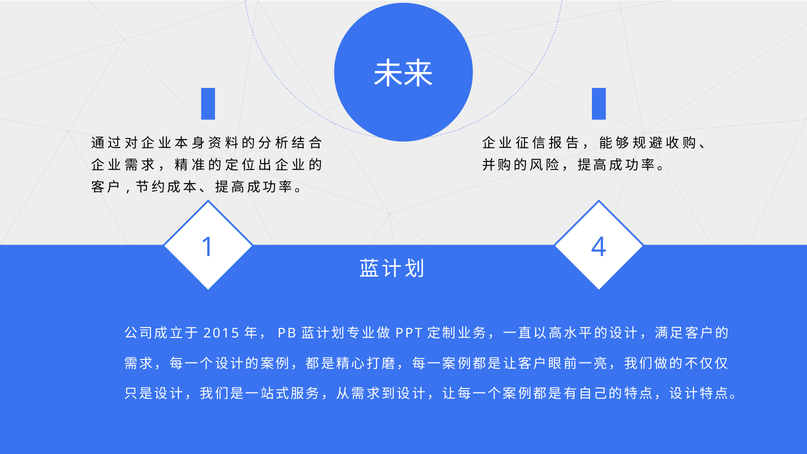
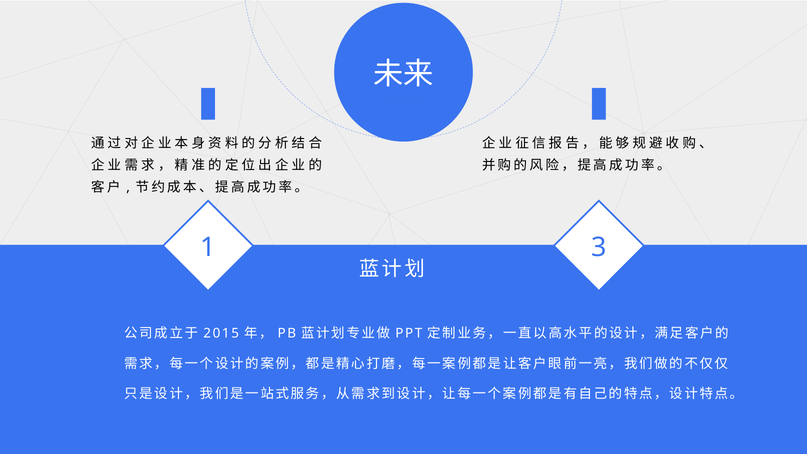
4: 4 -> 3 (599, 247)
